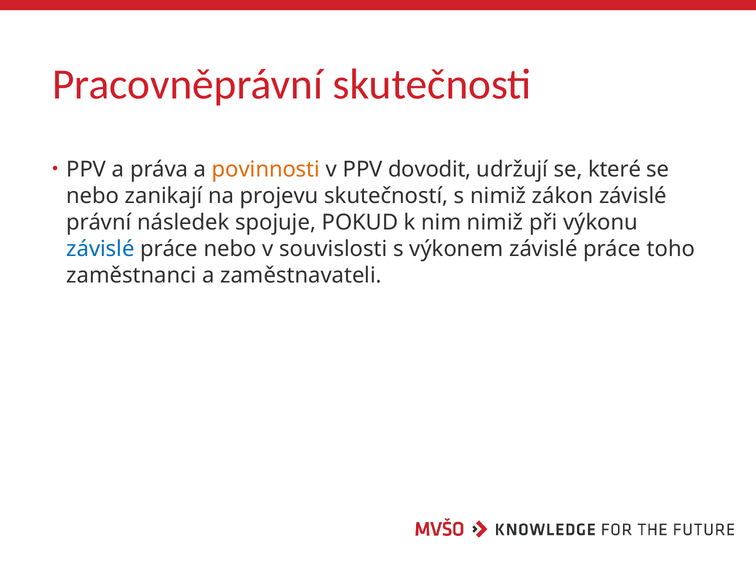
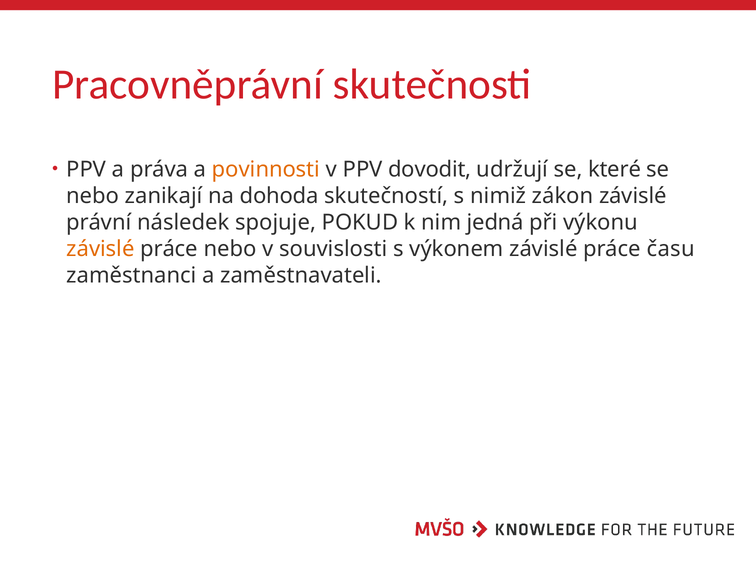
projevu: projevu -> dohoda (279, 196)
nim nimiž: nimiž -> jedná (495, 222)
závislé colour: blue -> orange (100, 249)
toho: toho -> času (671, 249)
